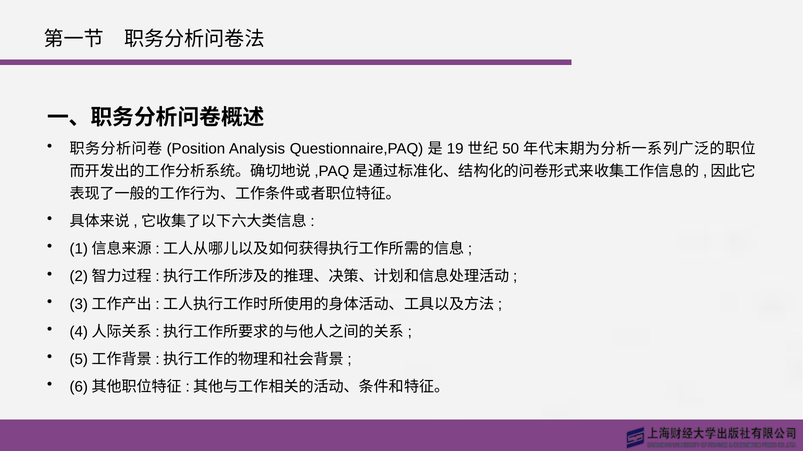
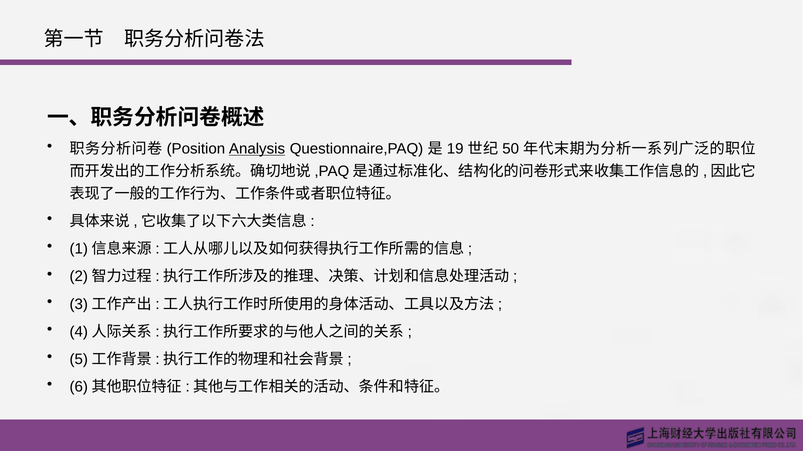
Analysis underline: none -> present (257, 149)
